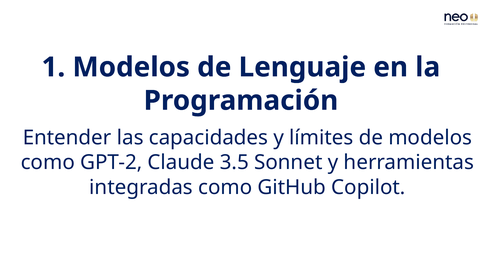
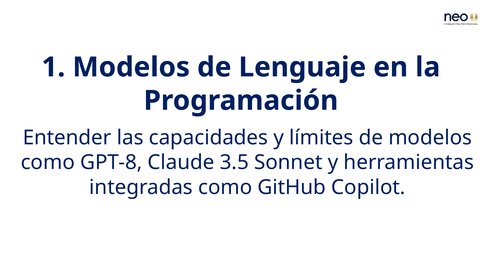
GPT-2: GPT-2 -> GPT-8 (111, 163)
